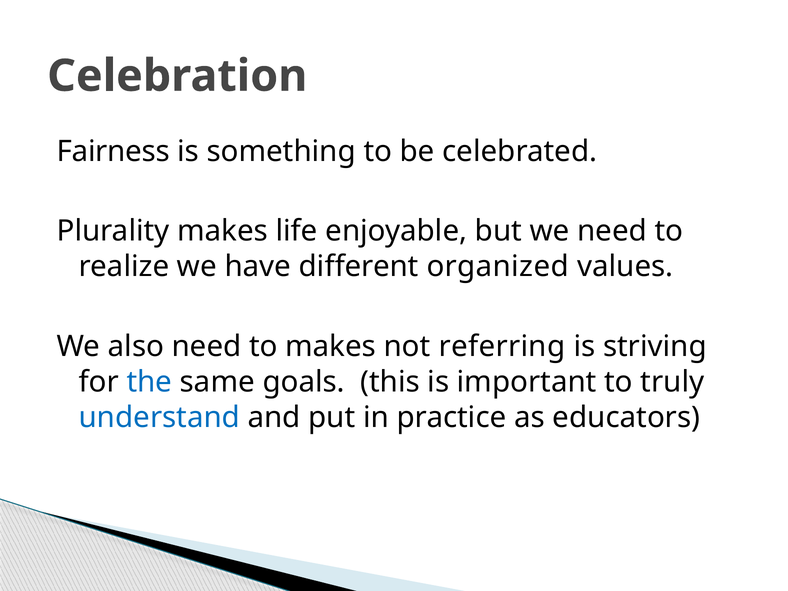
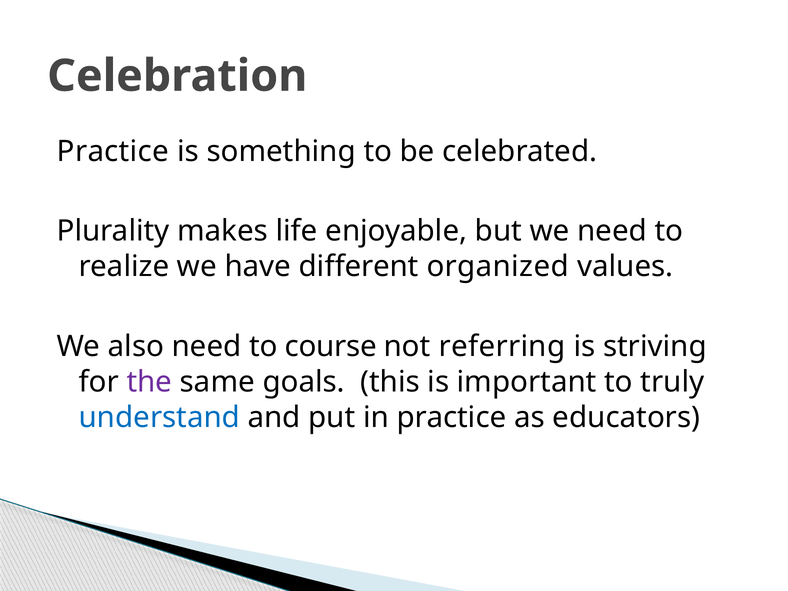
Fairness: Fairness -> Practice (113, 151)
to makes: makes -> course (331, 346)
the colour: blue -> purple (149, 382)
